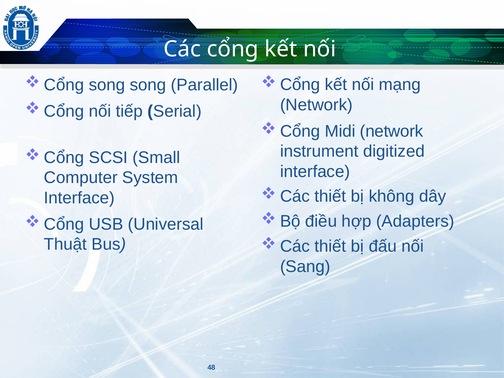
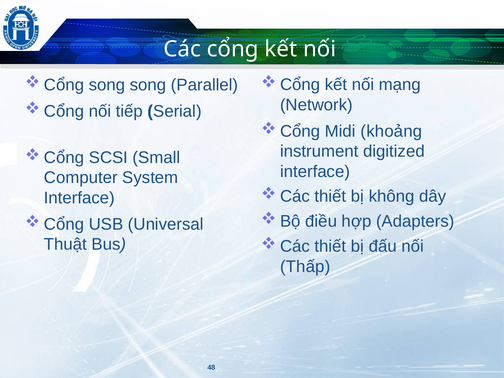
Midi network: network -> khoảng (391, 131)
Sang: Sang -> Thấp (305, 266)
